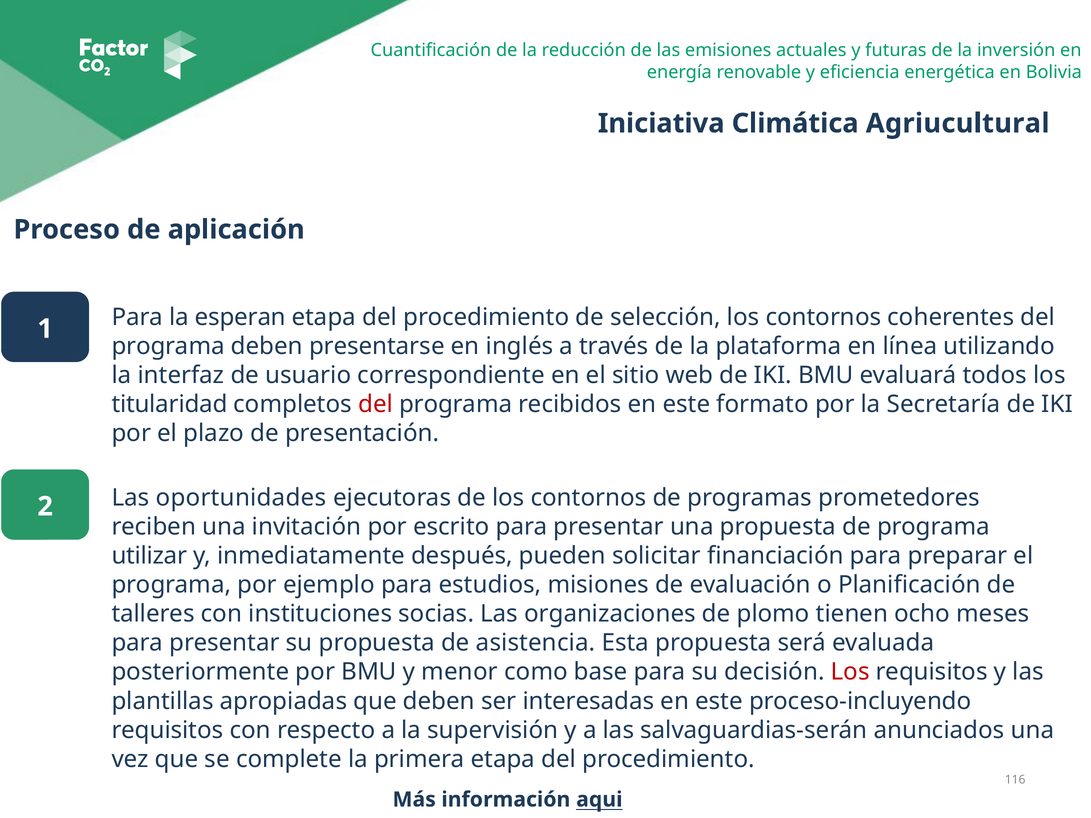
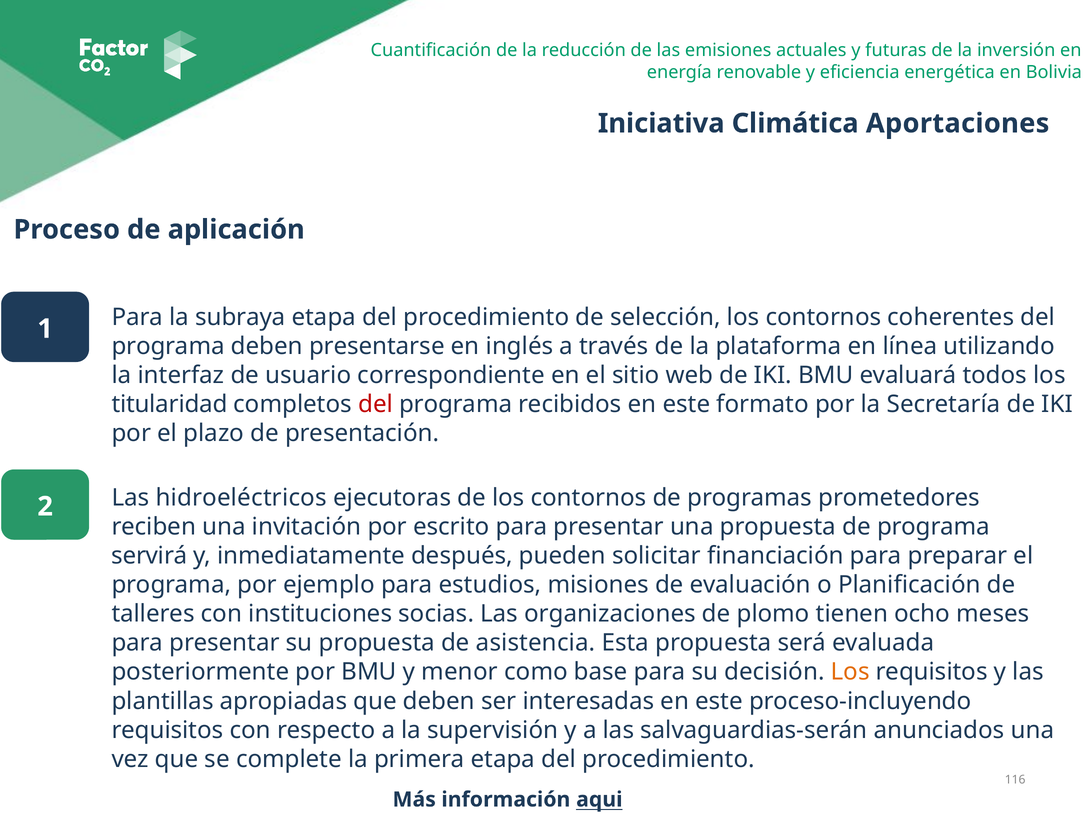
Agriucultural: Agriucultural -> Aportaciones (958, 123)
esperan: esperan -> subraya (240, 317)
oportunidades: oportunidades -> hidroeléctricos (241, 498)
utilizar: utilizar -> servirá (149, 556)
Los colour: red -> orange (850, 672)
